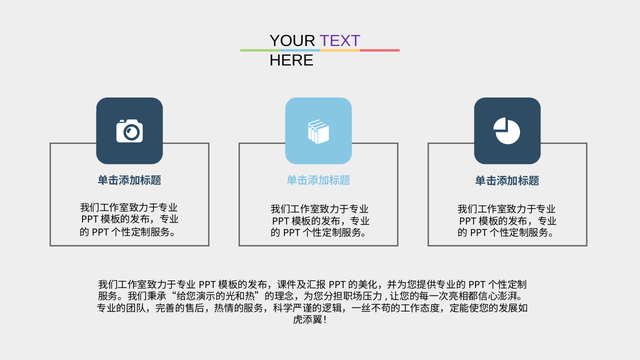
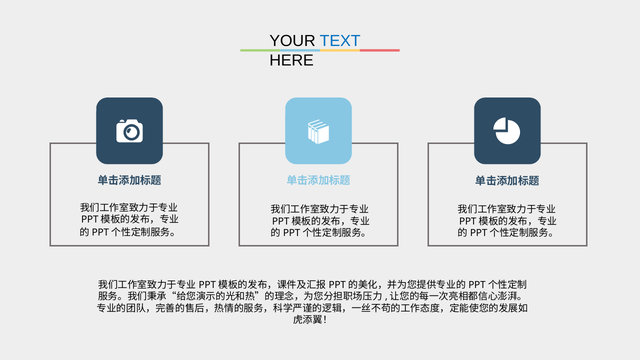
TEXT colour: purple -> blue (340, 41)
